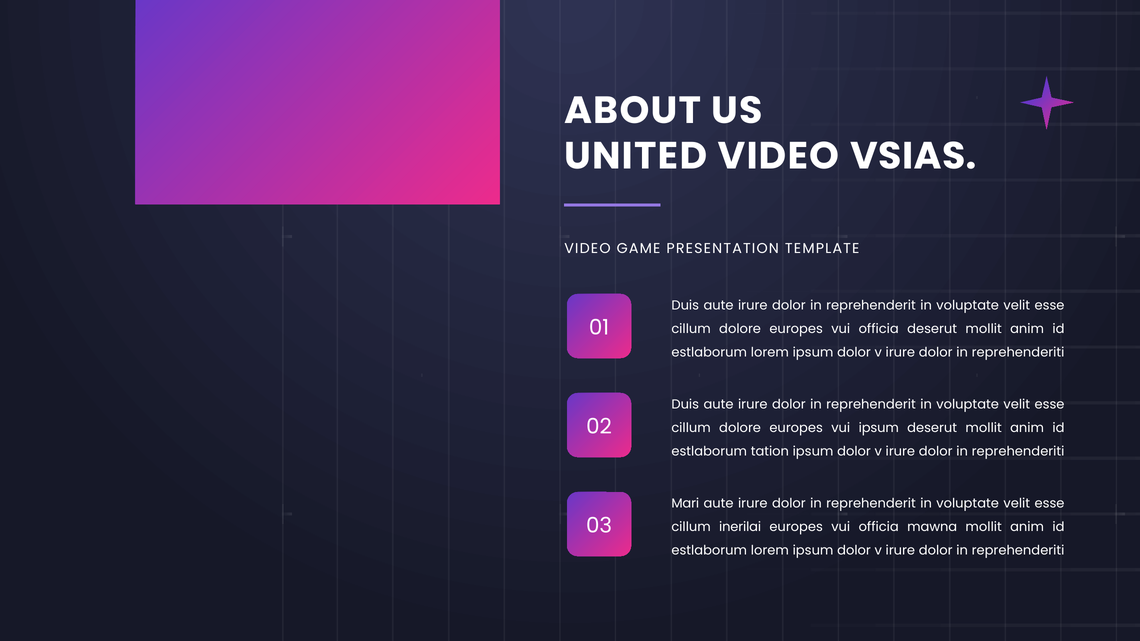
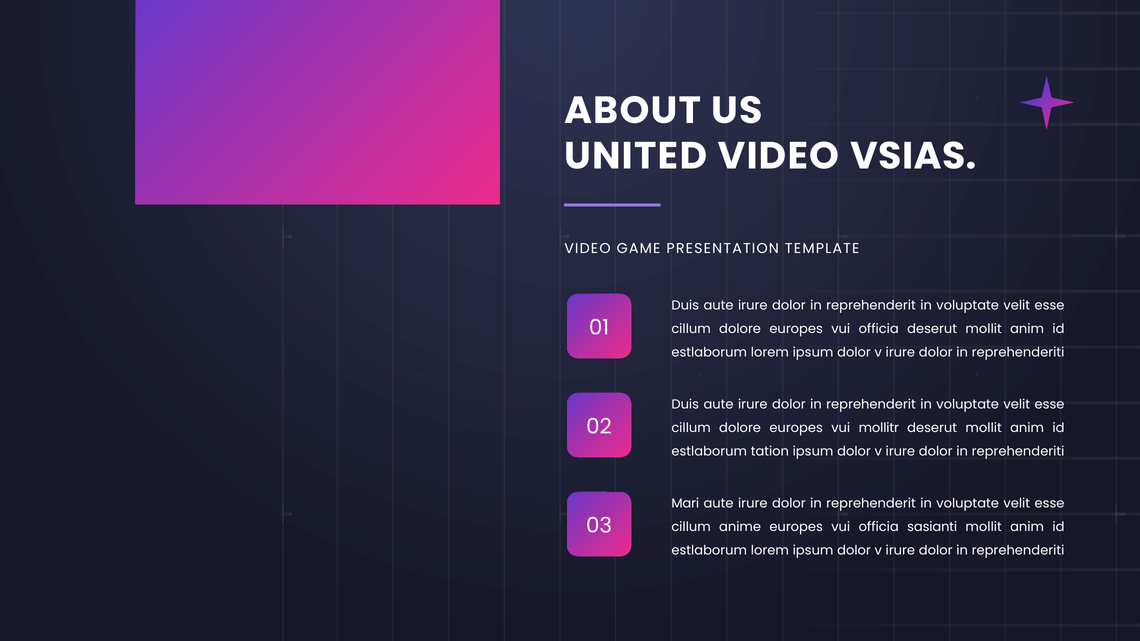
vui ipsum: ipsum -> mollitr (879, 428)
inerilai: inerilai -> anime (740, 527)
mawna: mawna -> sasianti (932, 527)
